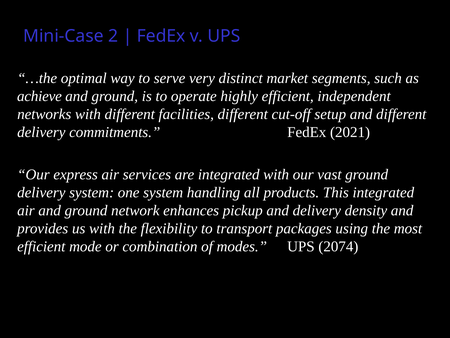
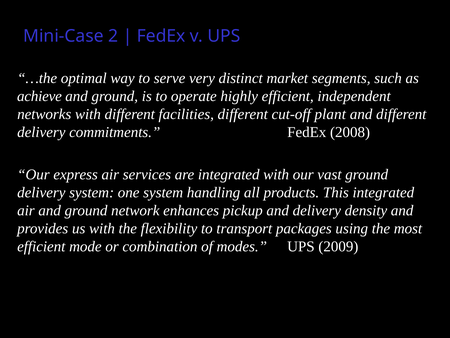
setup: setup -> plant (330, 114)
2021: 2021 -> 2008 (350, 132)
2074: 2074 -> 2009 (338, 246)
